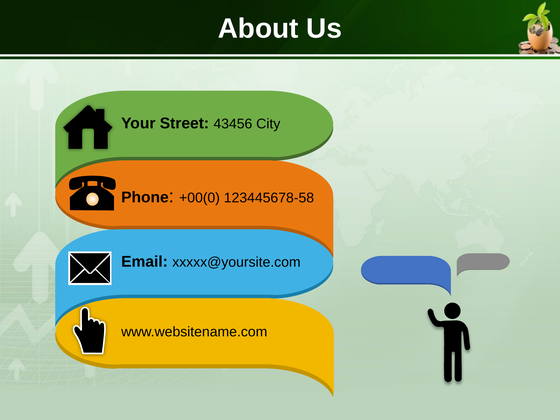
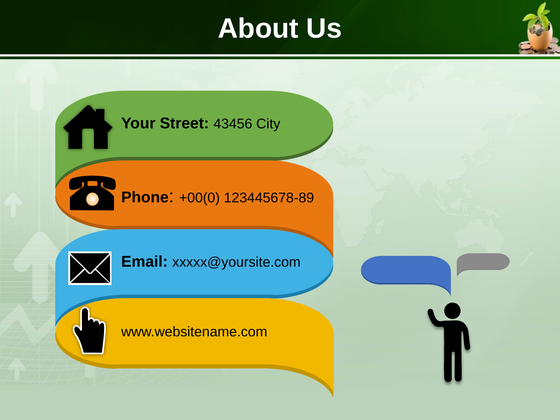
123445678-58: 123445678-58 -> 123445678-89 (269, 198)
